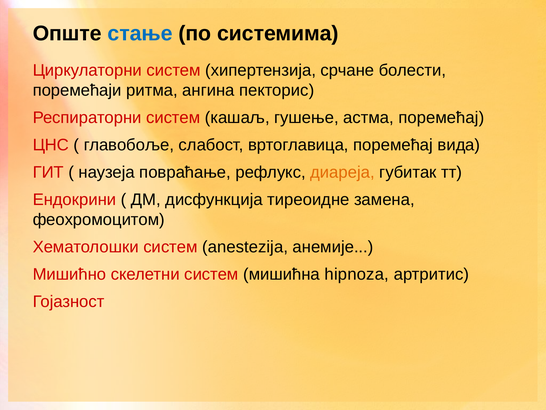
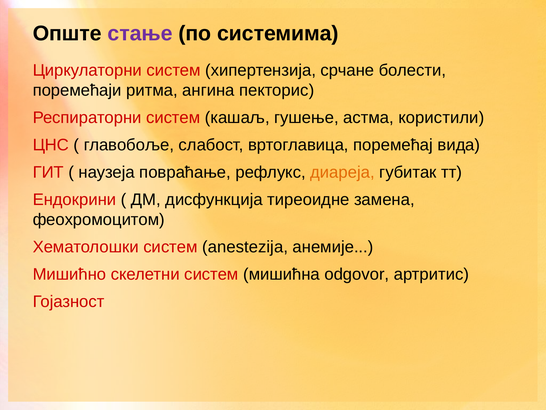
стање colour: blue -> purple (140, 33)
астма поремећај: поремећај -> користили (441, 118)
hipnoza: hipnoza -> odgovor (357, 274)
